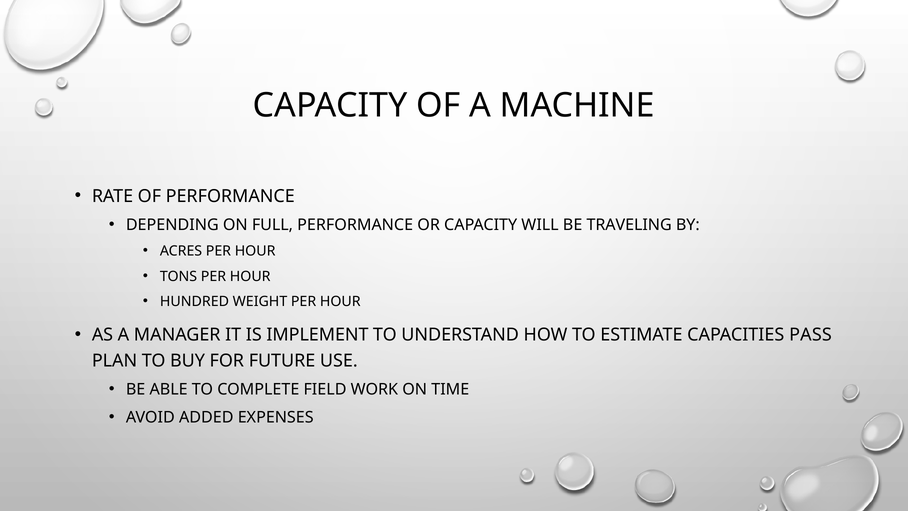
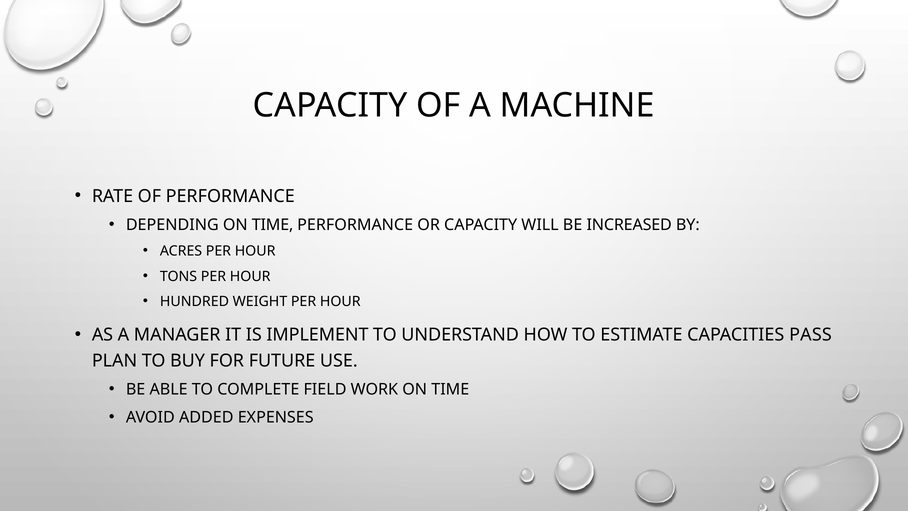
DEPENDING ON FULL: FULL -> TIME (273, 225)
TRAVELING: TRAVELING -> INCREASED (629, 225)
